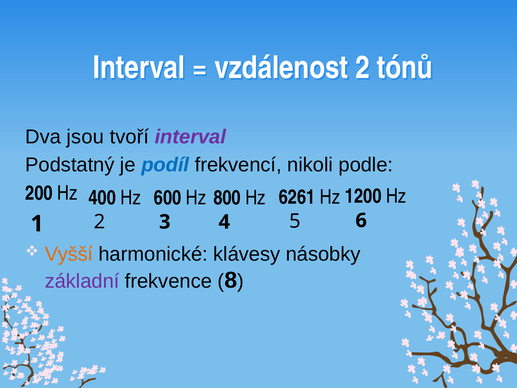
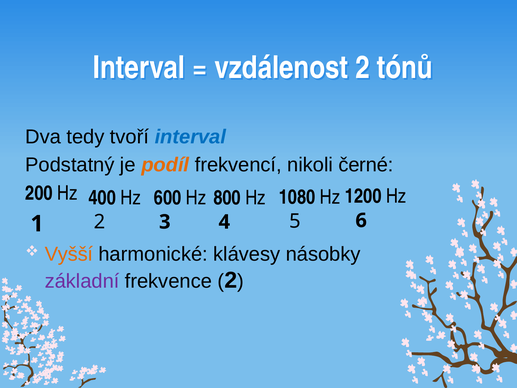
jsou: jsou -> tedy (85, 137)
interval colour: purple -> blue (190, 137)
podíl colour: blue -> orange (165, 165)
podle: podle -> černé (366, 165)
6261: 6261 -> 1080 (297, 197)
8: 8 -> 2 (231, 280)
